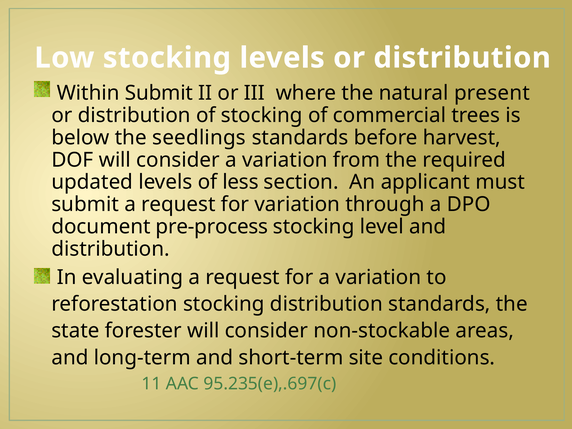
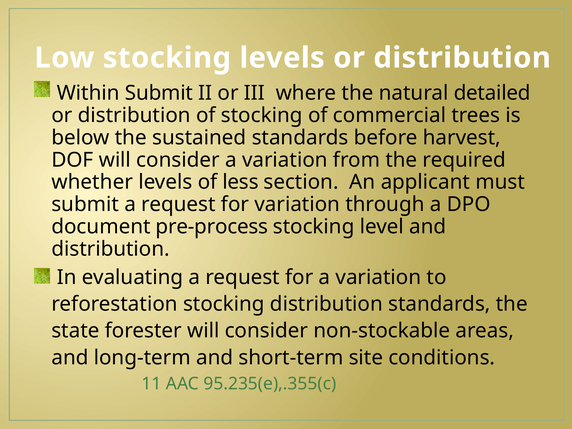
present: present -> detailed (492, 93)
seedlings: seedlings -> sustained (199, 138)
updated: updated -> whether (92, 182)
95.235(e),.697(c: 95.235(e),.697(c -> 95.235(e),.355(c (270, 384)
